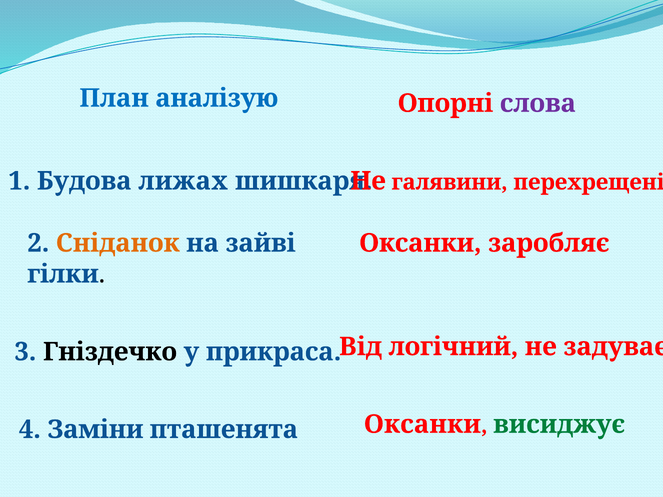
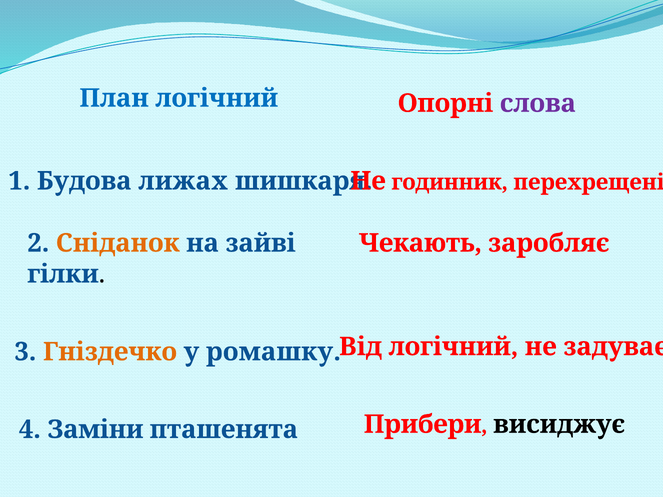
План аналізую: аналізую -> логічний (217, 98)
галявини: галявини -> годинник (450, 182)
Оксанки: Оксанки -> Чекають (420, 243)
Гніздечко colour: black -> orange (110, 352)
прикраса: прикраса -> ромашку (273, 352)
пташенята Оксанки: Оксанки -> Прибери (423, 425)
висиджує colour: green -> black (559, 425)
